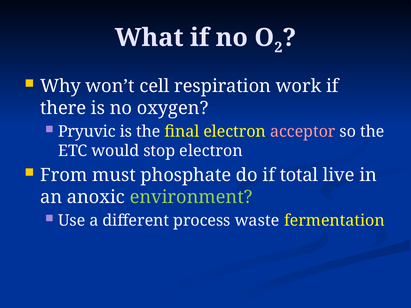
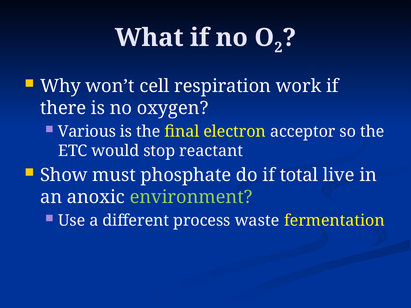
Pryuvic: Pryuvic -> Various (87, 132)
acceptor colour: pink -> white (303, 132)
stop electron: electron -> reactant (211, 151)
From: From -> Show (64, 175)
